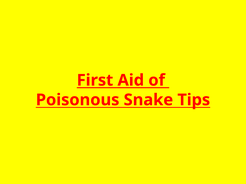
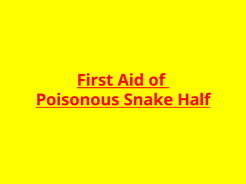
Tips: Tips -> Half (194, 100)
